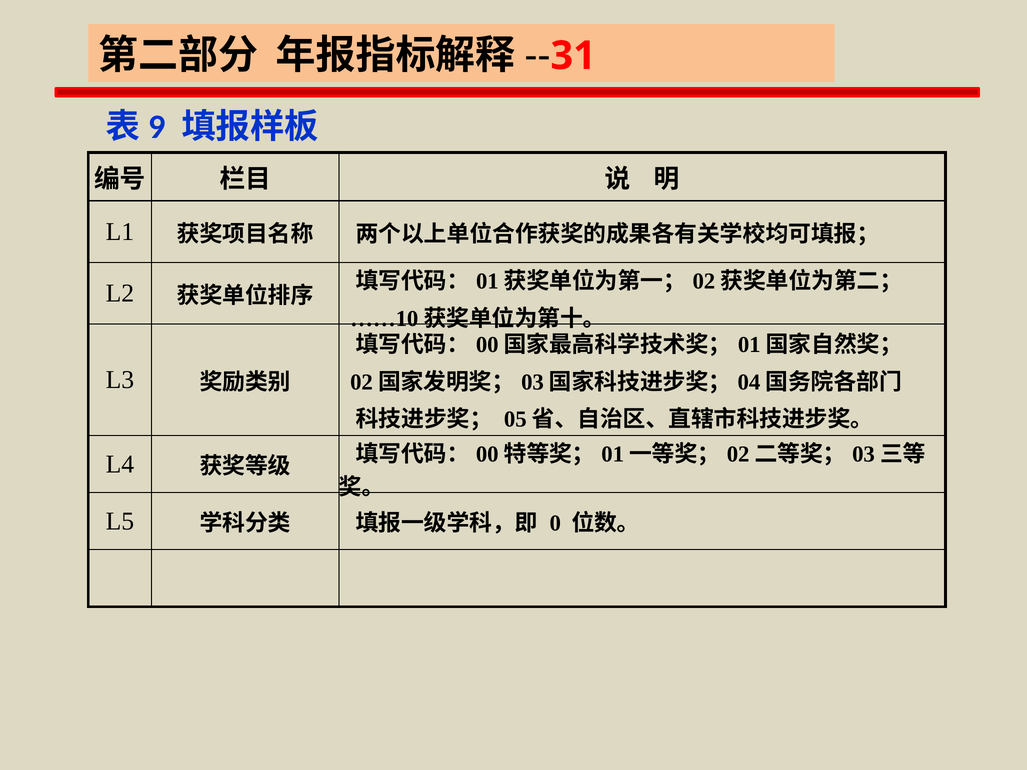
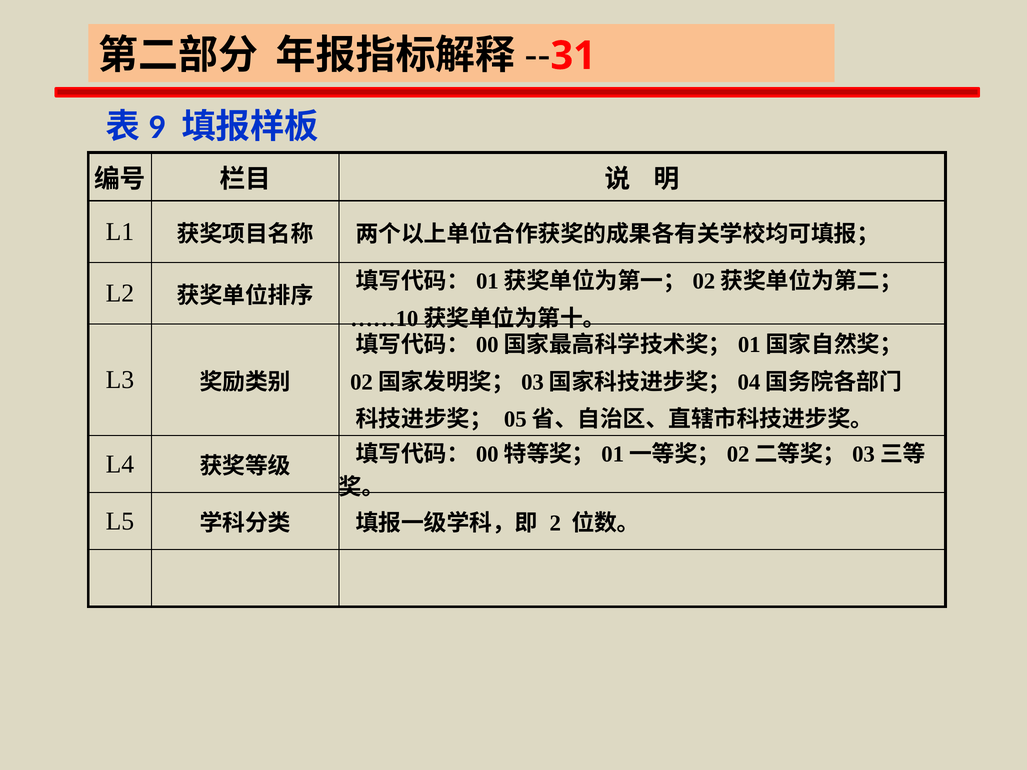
0: 0 -> 2 (555, 524)
